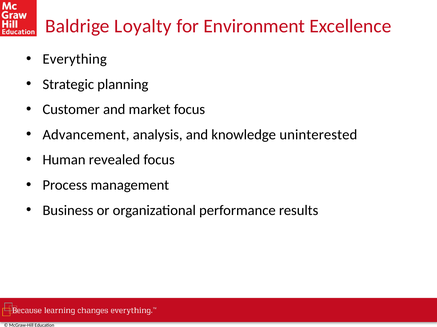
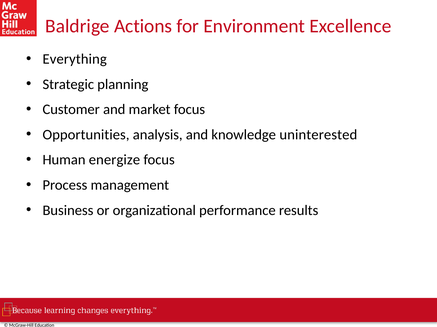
Loyalty: Loyalty -> Actions (143, 26)
Advancement: Advancement -> Opportunities (86, 135)
revealed: revealed -> energize (114, 160)
